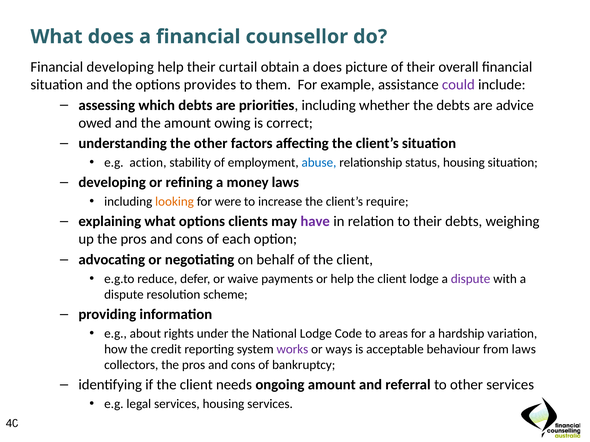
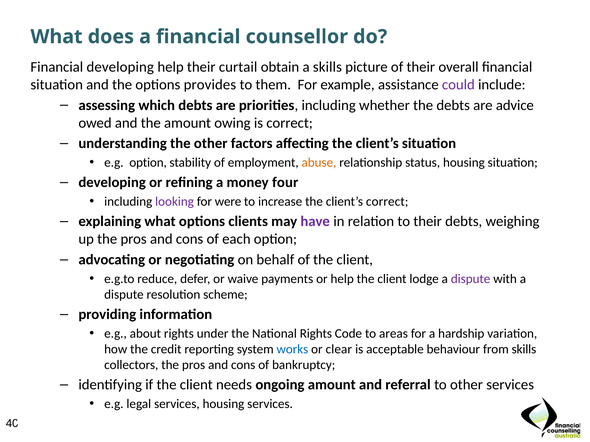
a does: does -> skills (327, 67)
e.g action: action -> option (148, 163)
abuse colour: blue -> orange (319, 163)
money laws: laws -> four (285, 183)
looking colour: orange -> purple (175, 202)
client’s require: require -> correct (387, 202)
National Lodge: Lodge -> Rights (316, 334)
works colour: purple -> blue (292, 350)
ways: ways -> clear (339, 350)
from laws: laws -> skills (524, 350)
